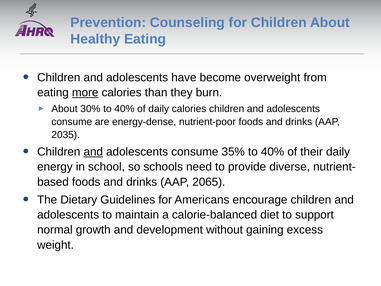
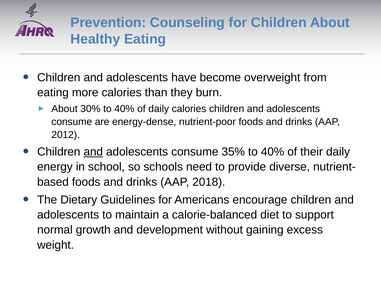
more underline: present -> none (85, 93)
2035: 2035 -> 2012 (66, 135)
2065: 2065 -> 2018 (209, 182)
